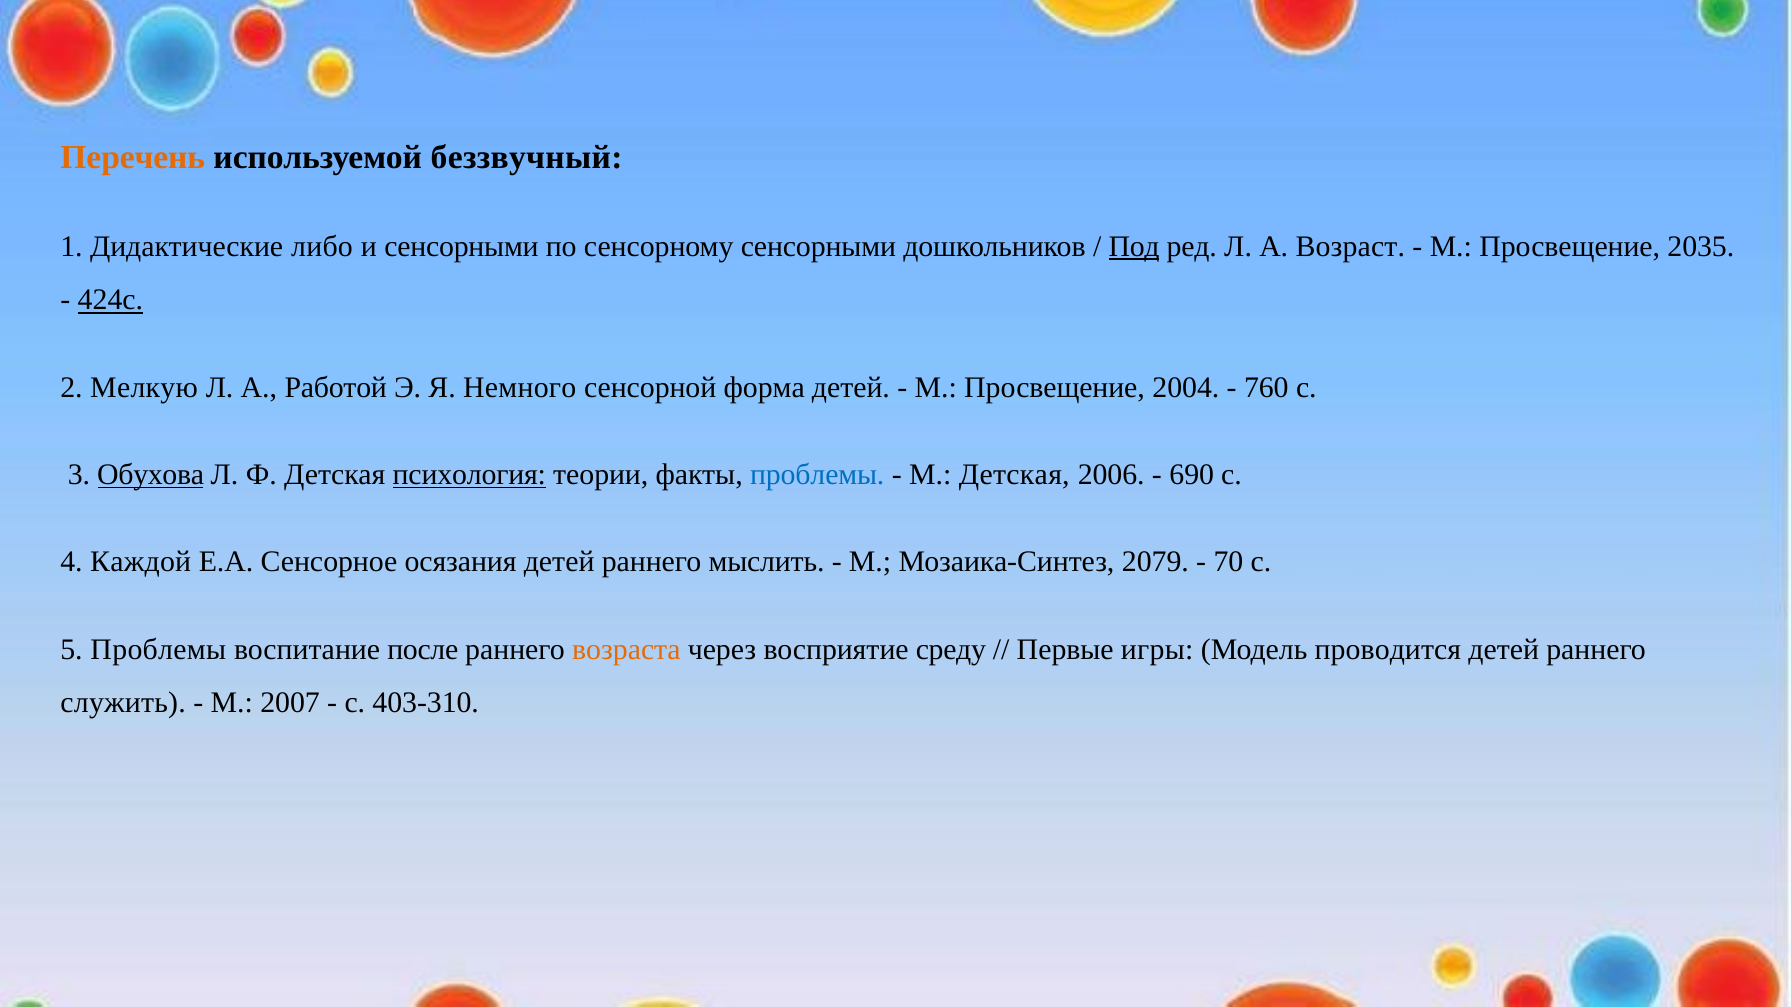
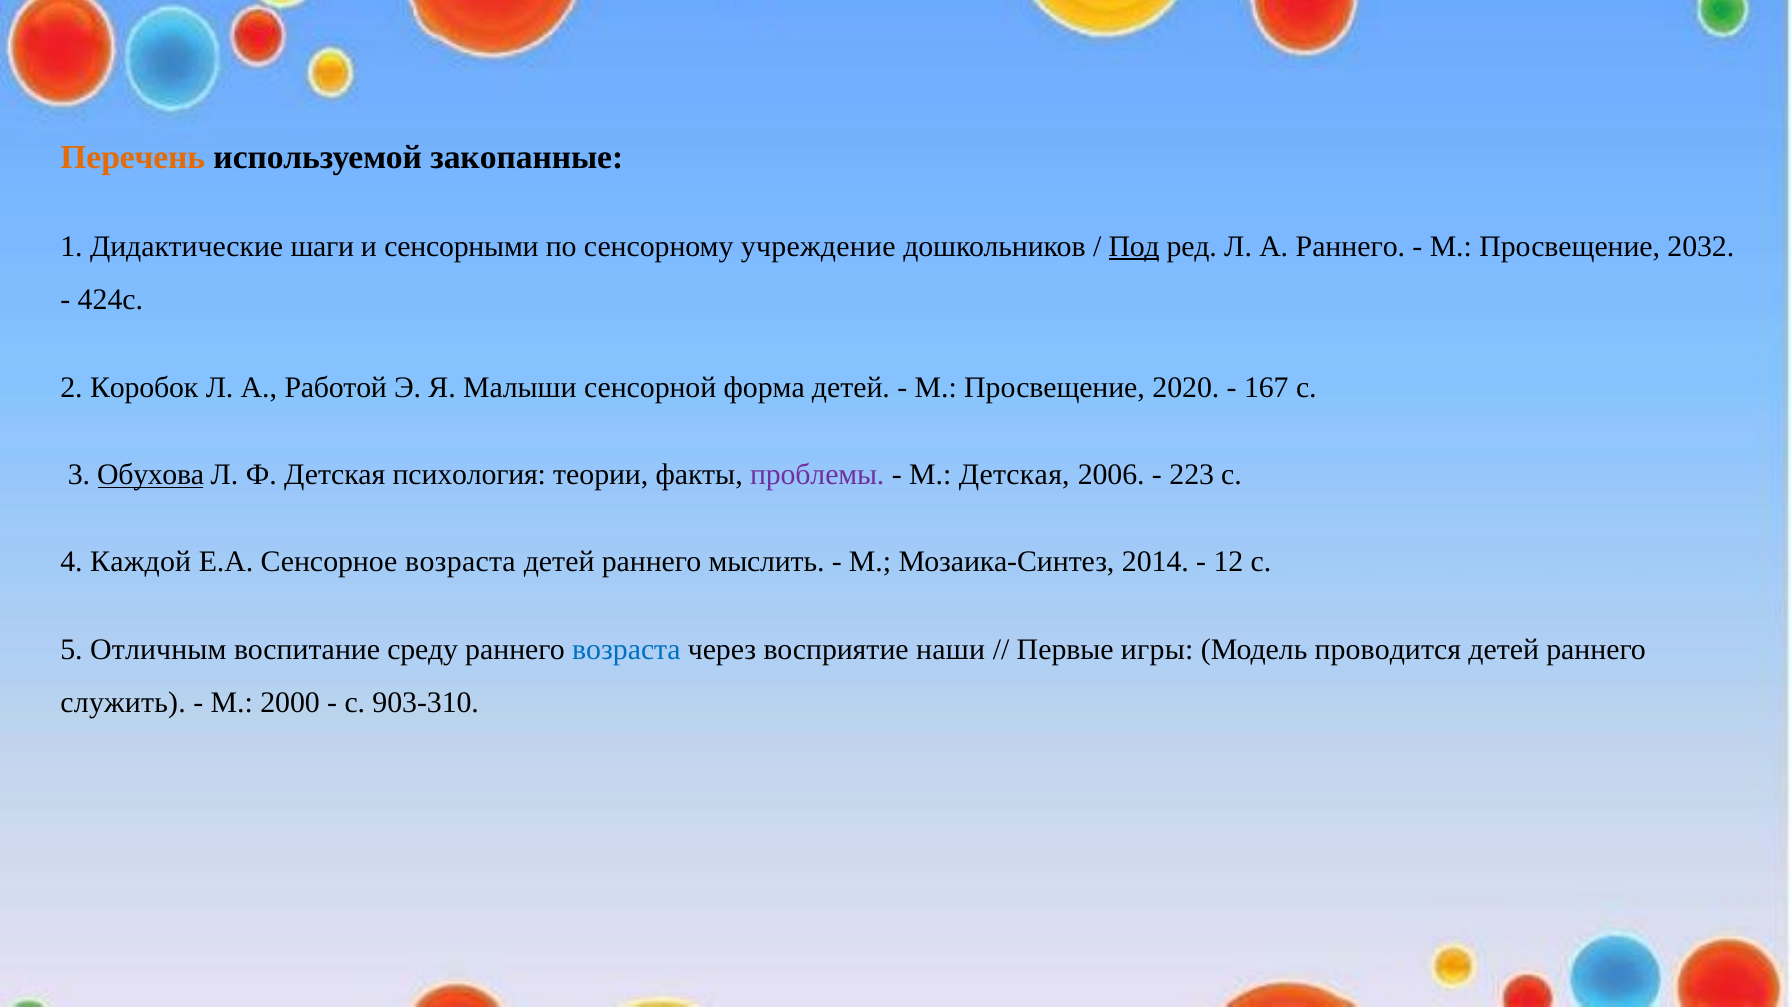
беззвучный: беззвучный -> закопанные (527, 157)
либо: либо -> шаги (322, 247)
сенсорному сенсорными: сенсорными -> учреждение (818, 247)
А Возраст: Возраст -> Раннего (1350, 247)
2035: 2035 -> 2032 (1701, 247)
424с underline: present -> none (110, 300)
Мелкую: Мелкую -> Коробок (144, 388)
Немного: Немного -> Малыши (520, 388)
2004: 2004 -> 2020 (1186, 388)
760: 760 -> 167 (1266, 388)
психология underline: present -> none (469, 475)
проблемы colour: blue -> purple (817, 475)
690: 690 -> 223 (1192, 475)
Сенсорное осязания: осязания -> возраста (460, 562)
2079: 2079 -> 2014 (1155, 562)
70: 70 -> 12 (1228, 562)
5 Проблемы: Проблемы -> Отличным (158, 649)
после: после -> среду (423, 649)
возраста colour: orange -> blue (626, 649)
среду: среду -> наши (951, 649)
2007: 2007 -> 2000 (290, 703)
403-310: 403-310 -> 903-310 (426, 703)
